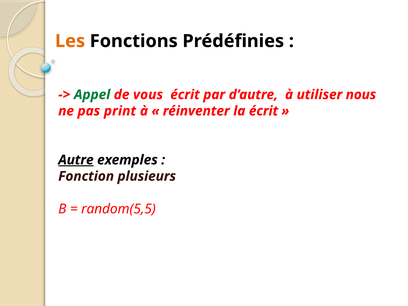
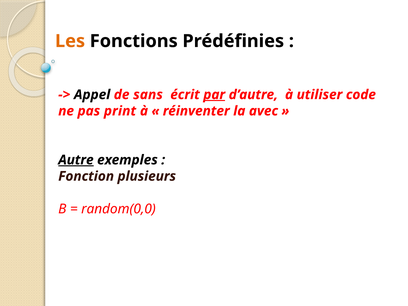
Appel colour: green -> black (92, 95)
vous: vous -> sans (148, 95)
par underline: none -> present (214, 95)
nous: nous -> code (361, 95)
la écrit: écrit -> avec (263, 111)
random(5,5: random(5,5 -> random(0,0 (118, 209)
